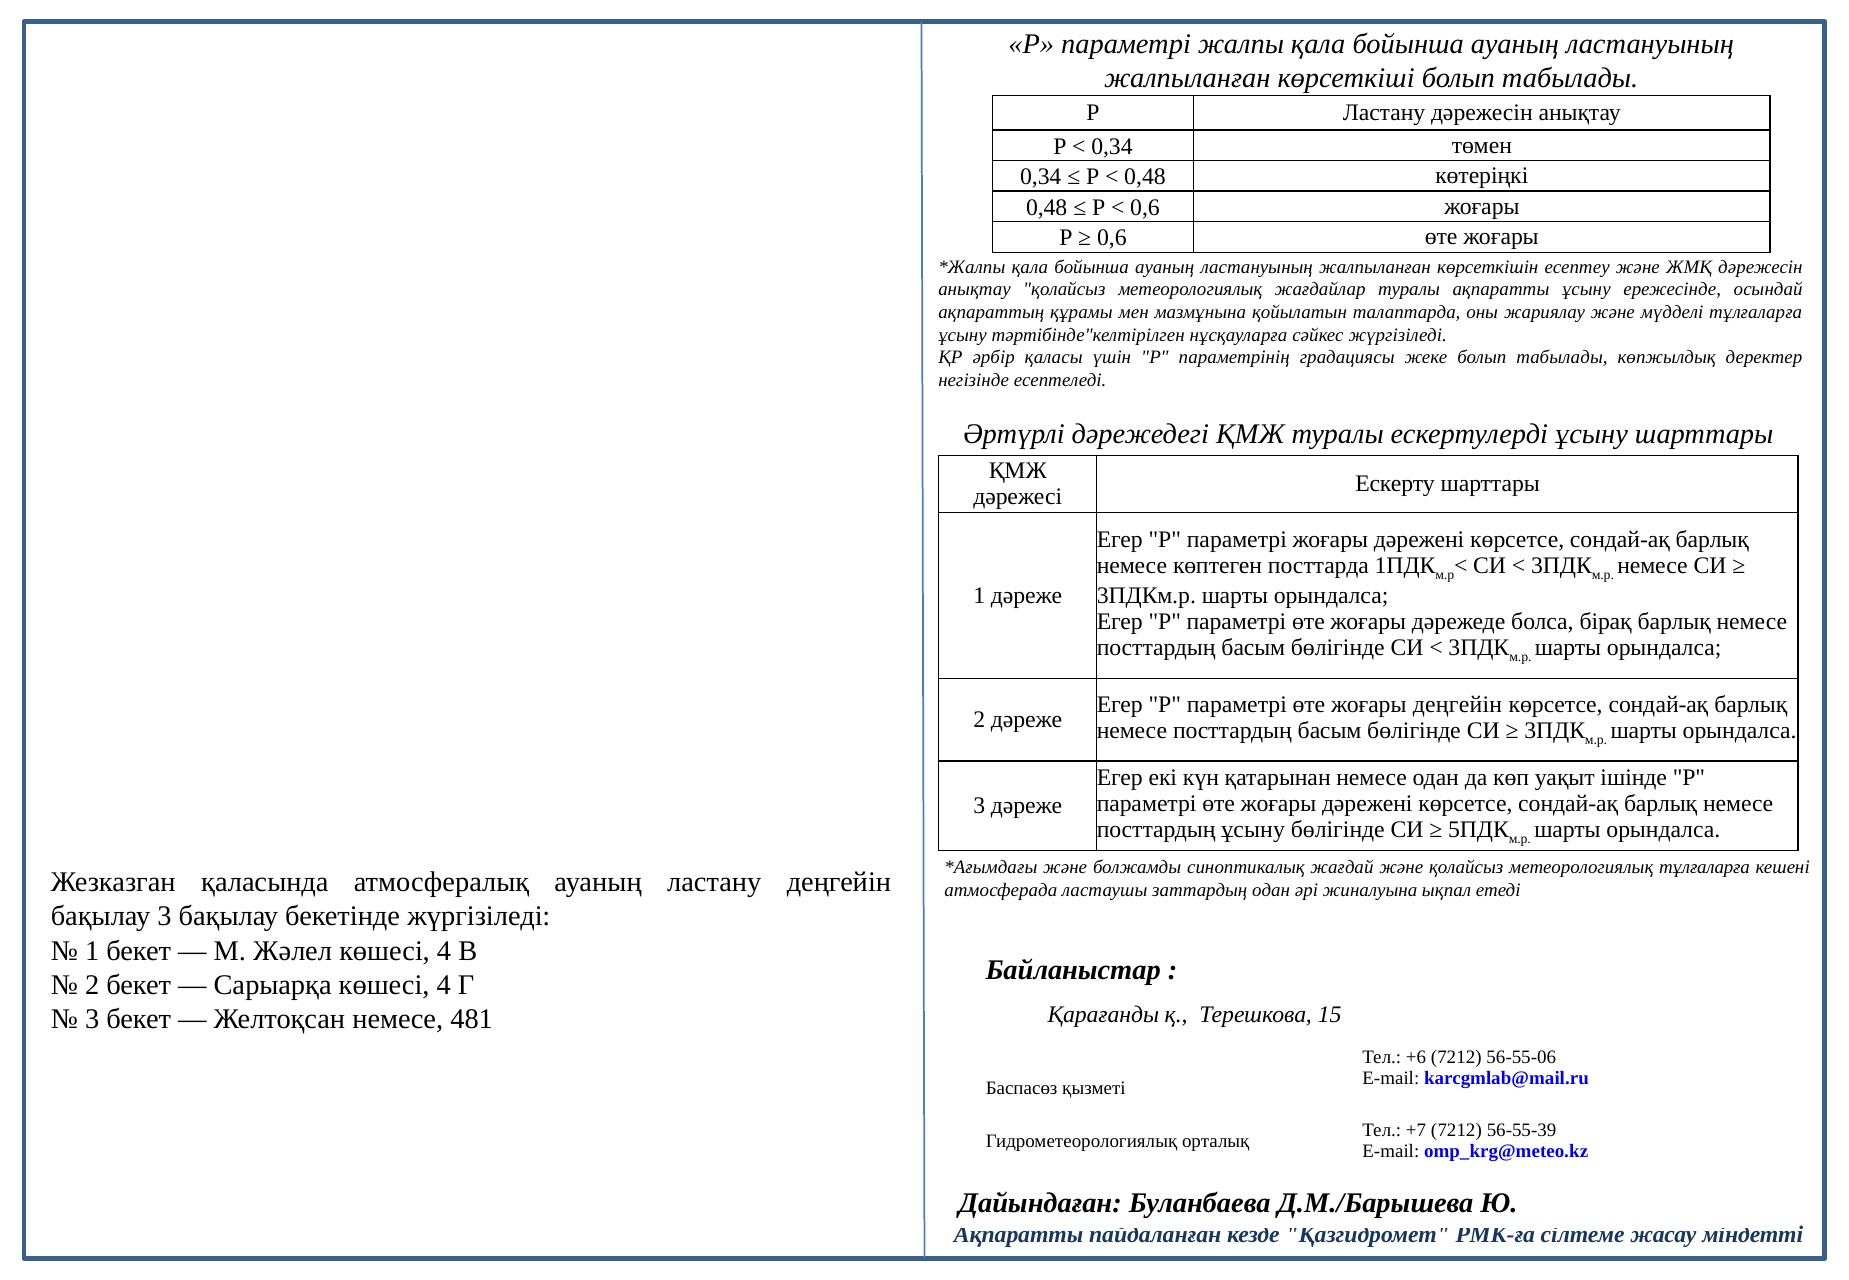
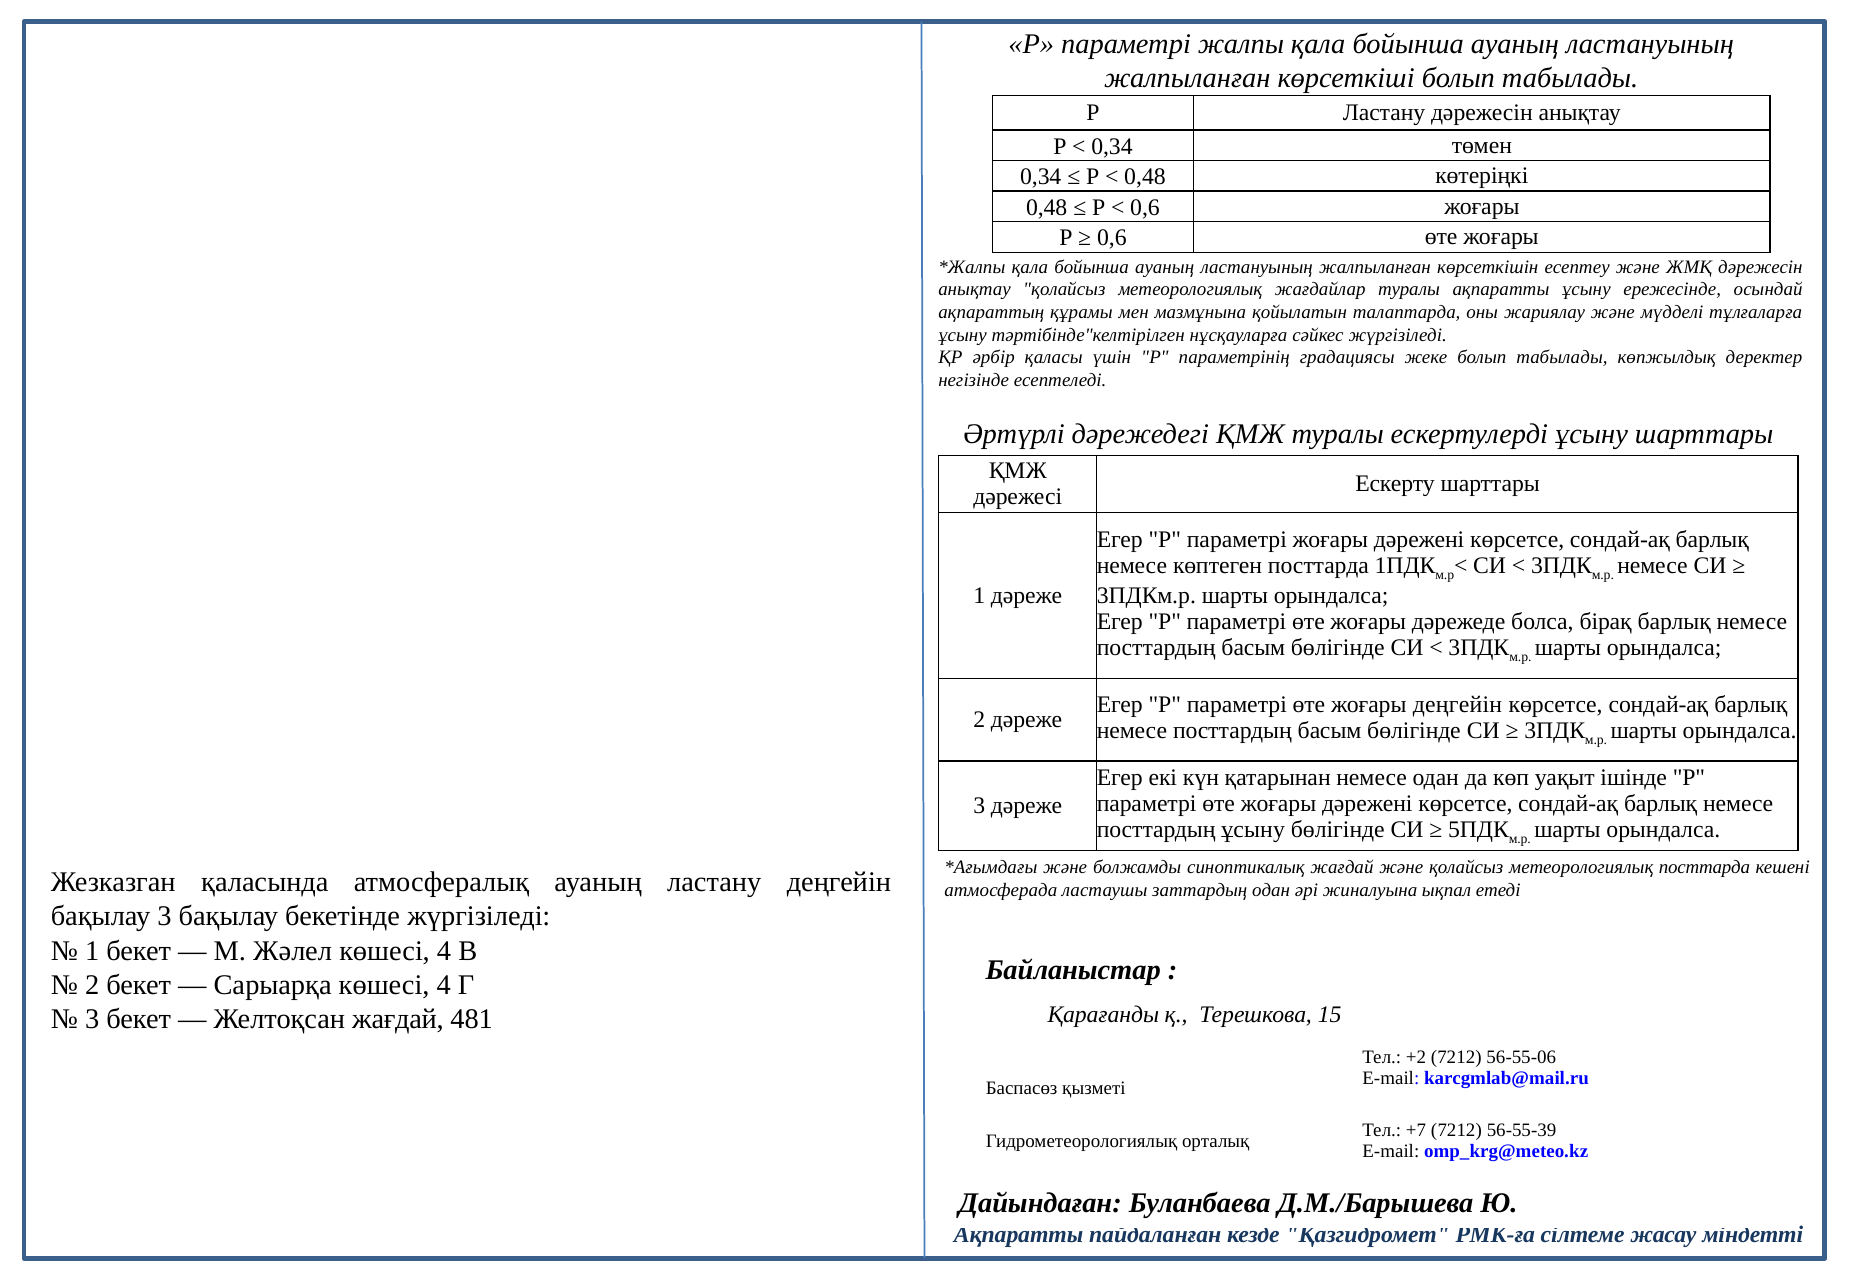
метеорологиялық тұлғаларға: тұлғаларға -> посттарда (1704, 867)
Желтоқсан немесе: немесе -> жағдай (398, 1019)
+6: +6 -> +2 (1416, 1057)
